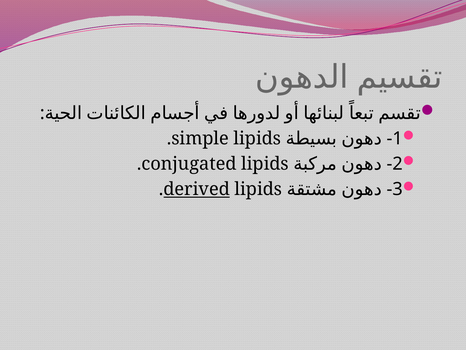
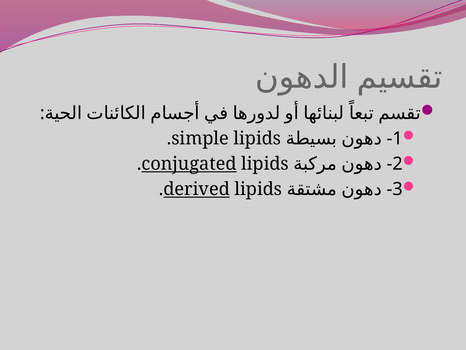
conjugated underline: none -> present (189, 164)
